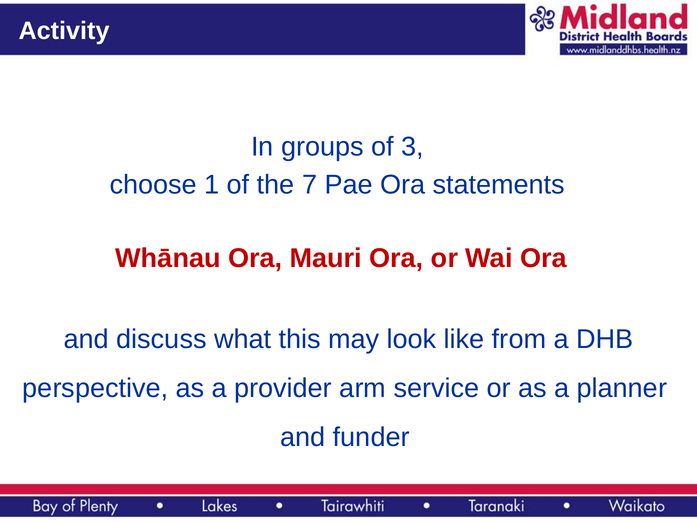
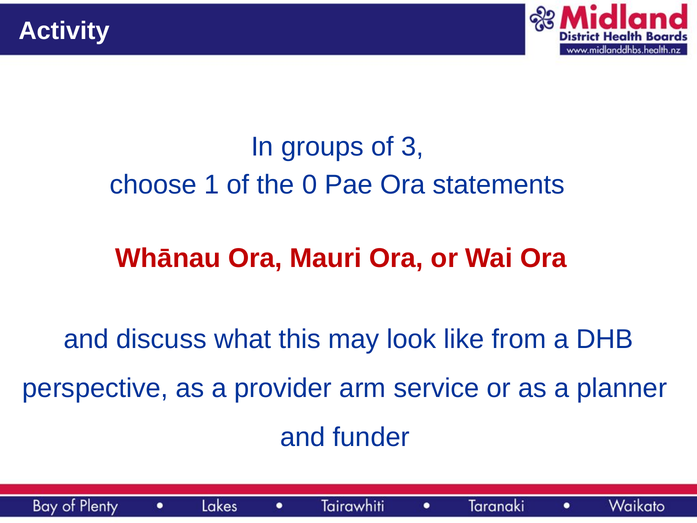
7: 7 -> 0 (310, 185)
